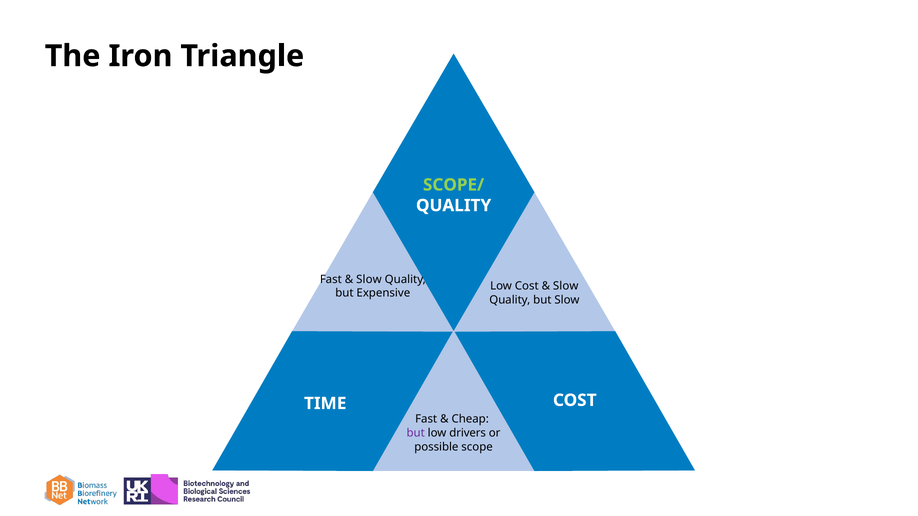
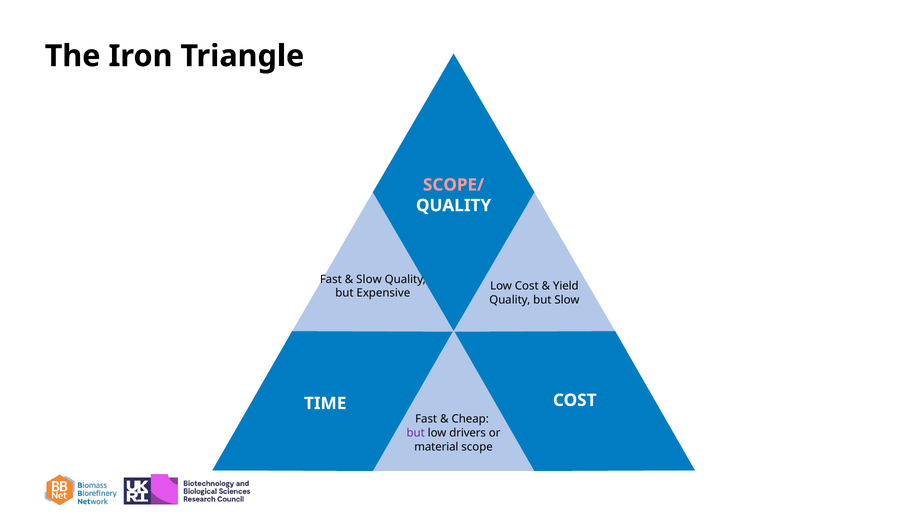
SCOPE/ colour: light green -> pink (454, 185)
Slow: Slow -> Yield (566, 286)
possible: possible -> material (436, 447)
